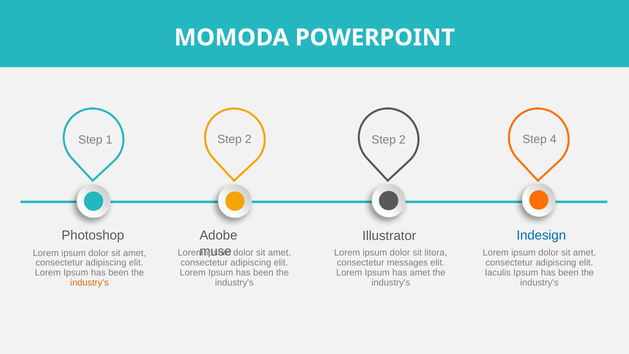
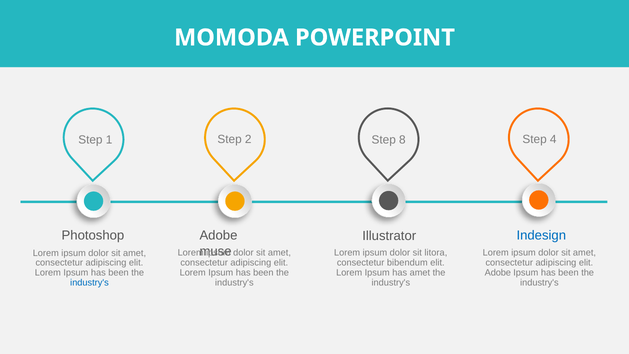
2 Step 2: 2 -> 8 (402, 140)
messages: messages -> bibendum (407, 263)
Iaculis: Iaculis -> Adobe (498, 272)
industry's colour: orange -> blue (89, 283)
